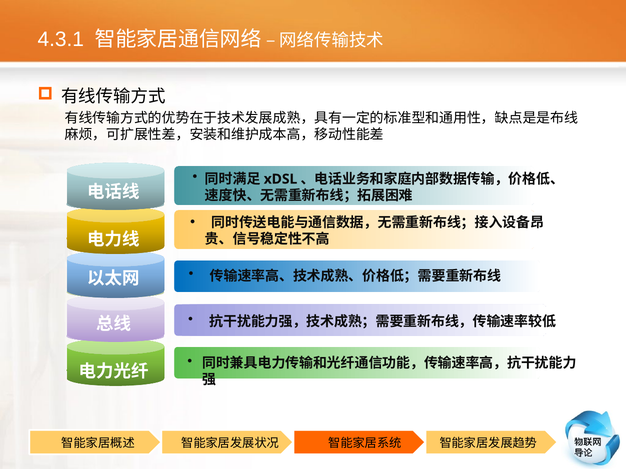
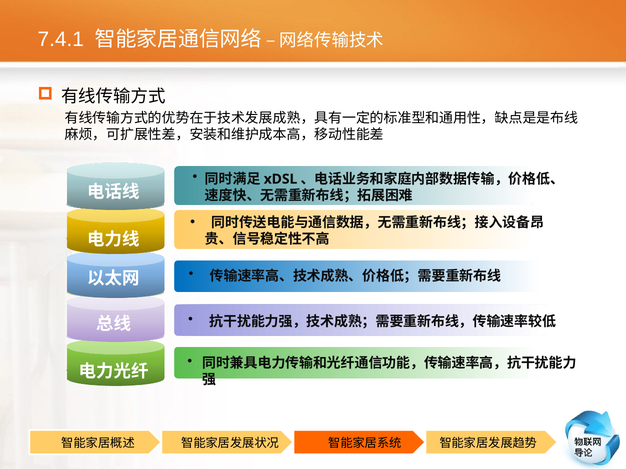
4.3.1: 4.3.1 -> 7.4.1 (61, 39)
